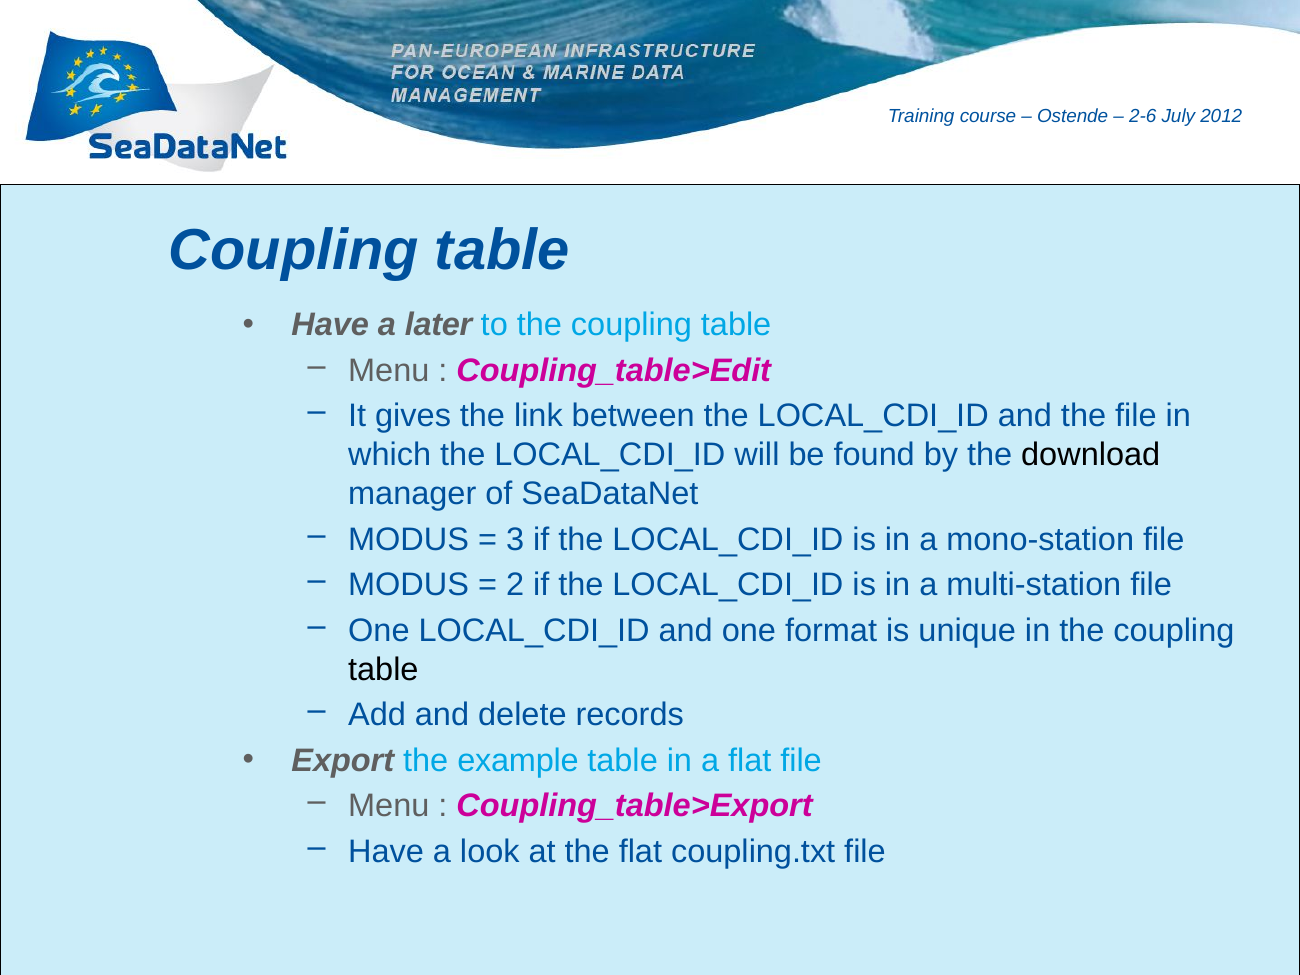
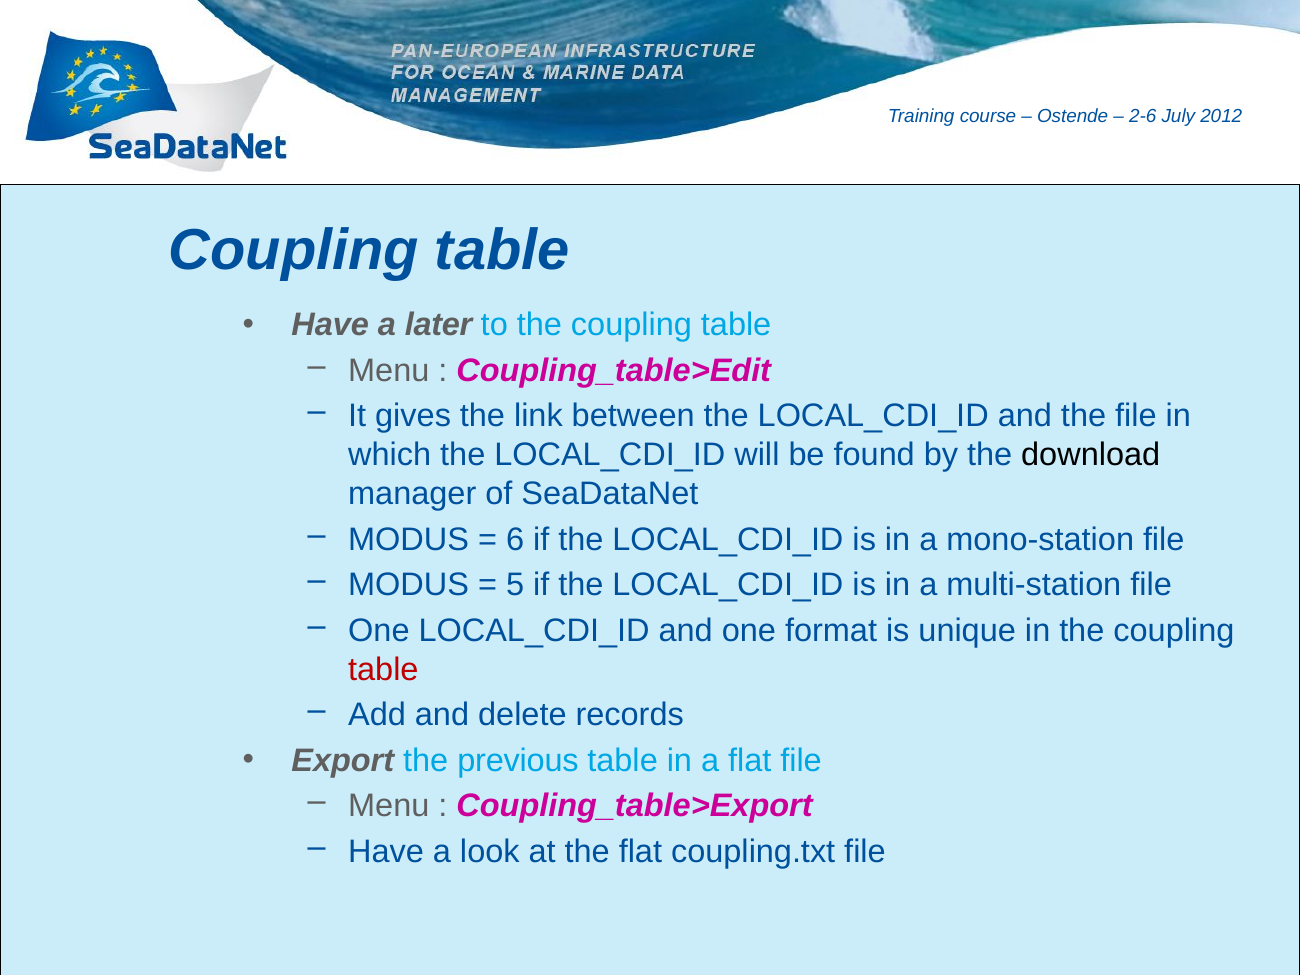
3: 3 -> 6 (515, 540)
2: 2 -> 5 (515, 585)
table colour: black -> red (383, 670)
example: example -> previous (518, 761)
